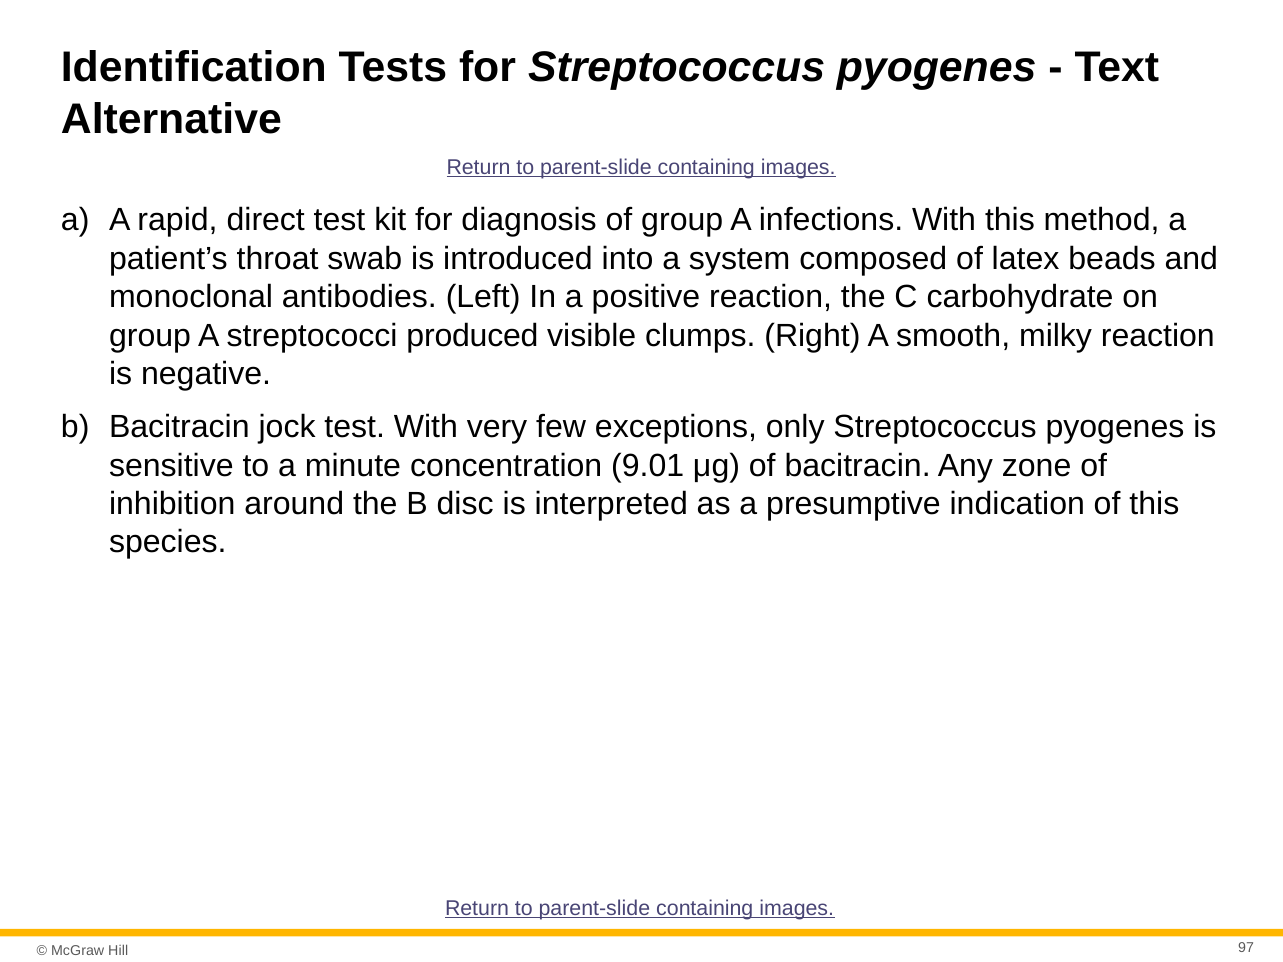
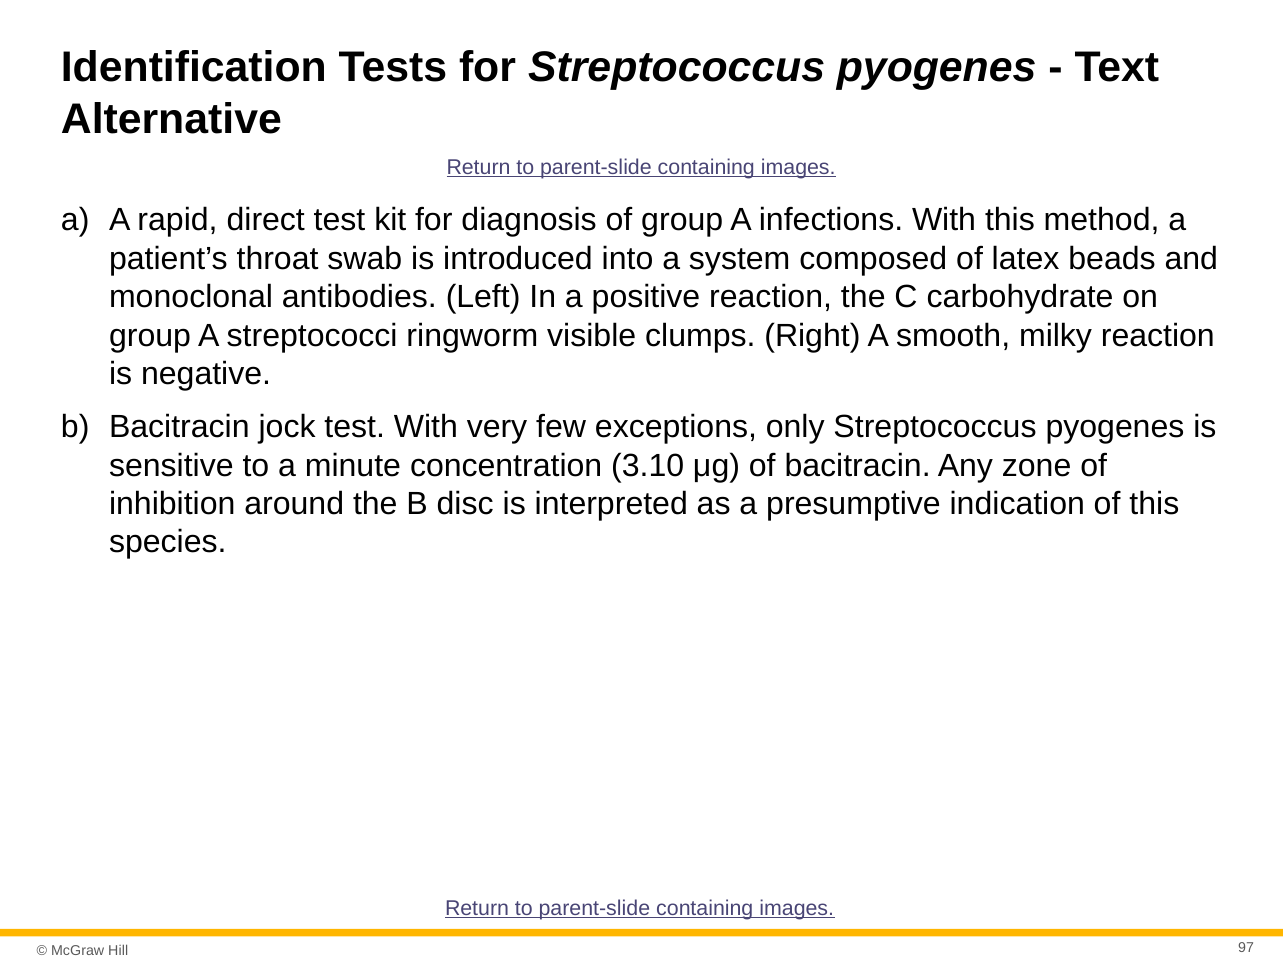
produced: produced -> ringworm (472, 336)
9.01: 9.01 -> 3.10 (648, 466)
